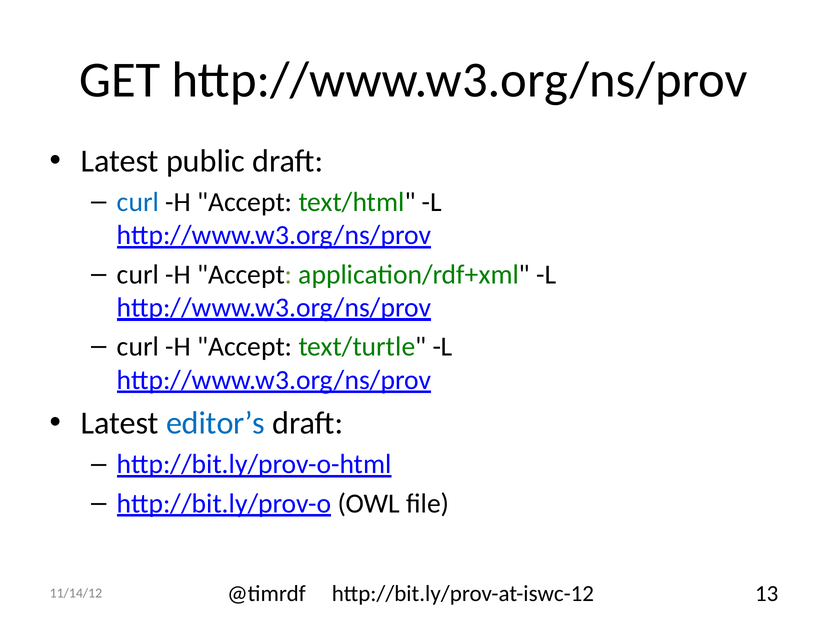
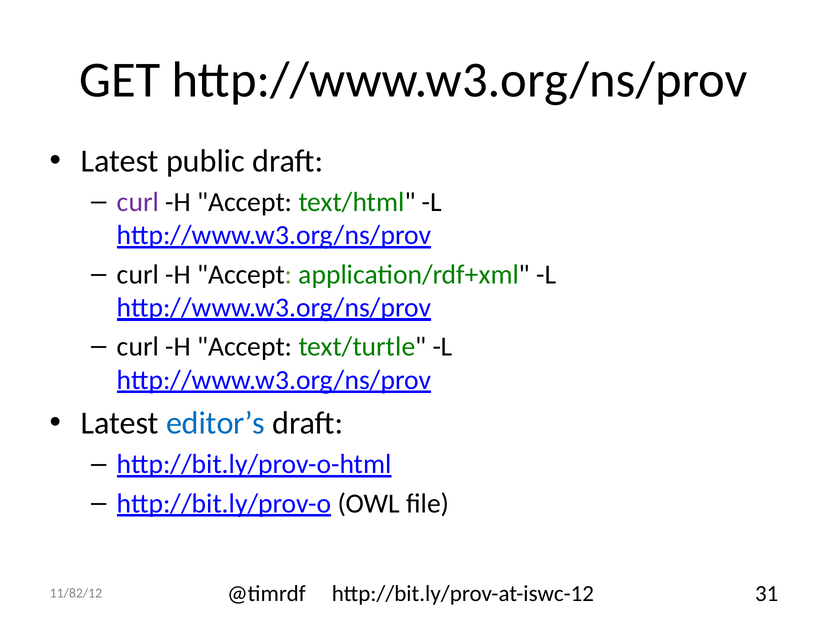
curl colour: blue -> purple (138, 202)
11/14/12: 11/14/12 -> 11/82/12 (76, 593)
13: 13 -> 31 (767, 593)
